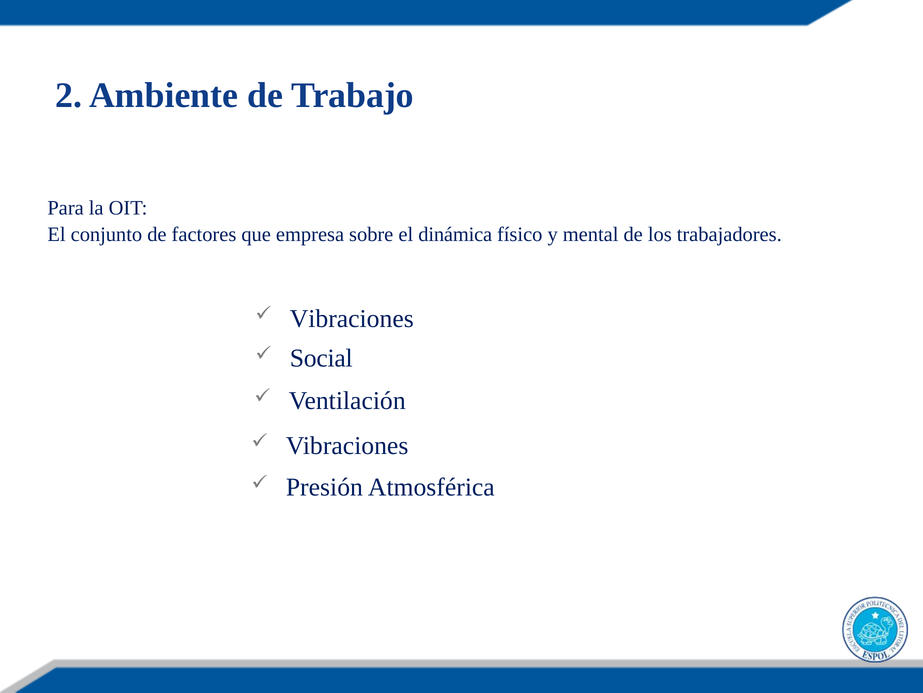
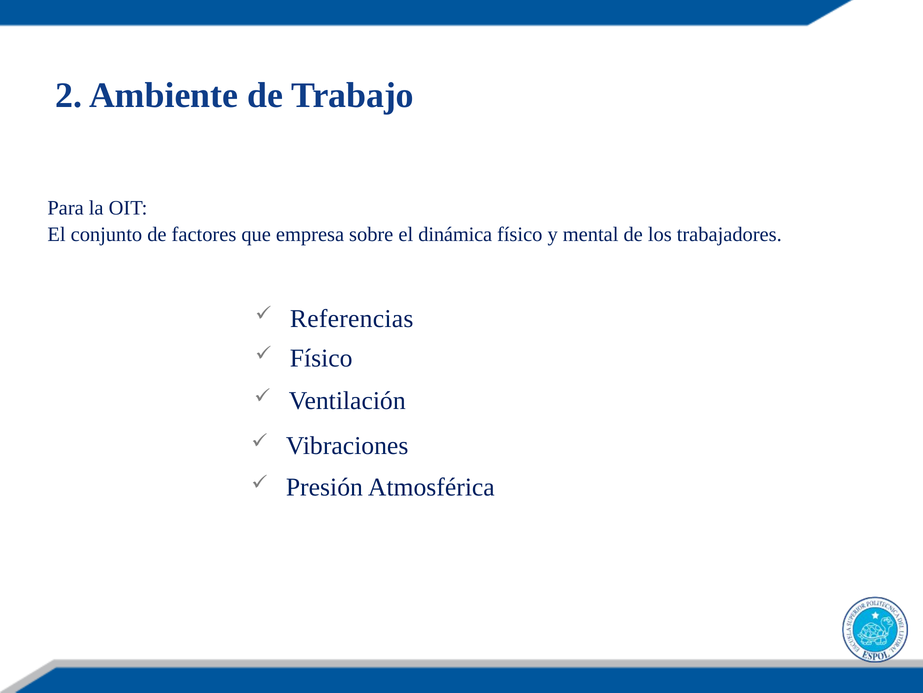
Vibraciones: Vibraciones -> Referencias (352, 318)
Social: Social -> Físico (321, 358)
